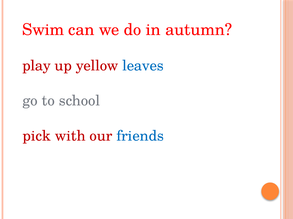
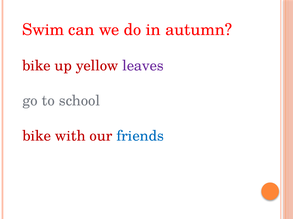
play: play -> bike (37, 66)
leaves colour: blue -> purple (143, 66)
pick: pick -> bike (37, 136)
